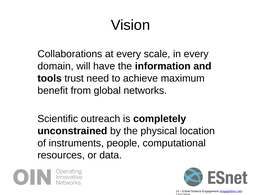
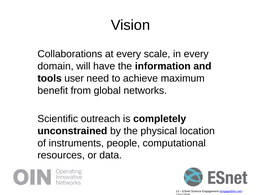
trust: trust -> user (74, 79)
